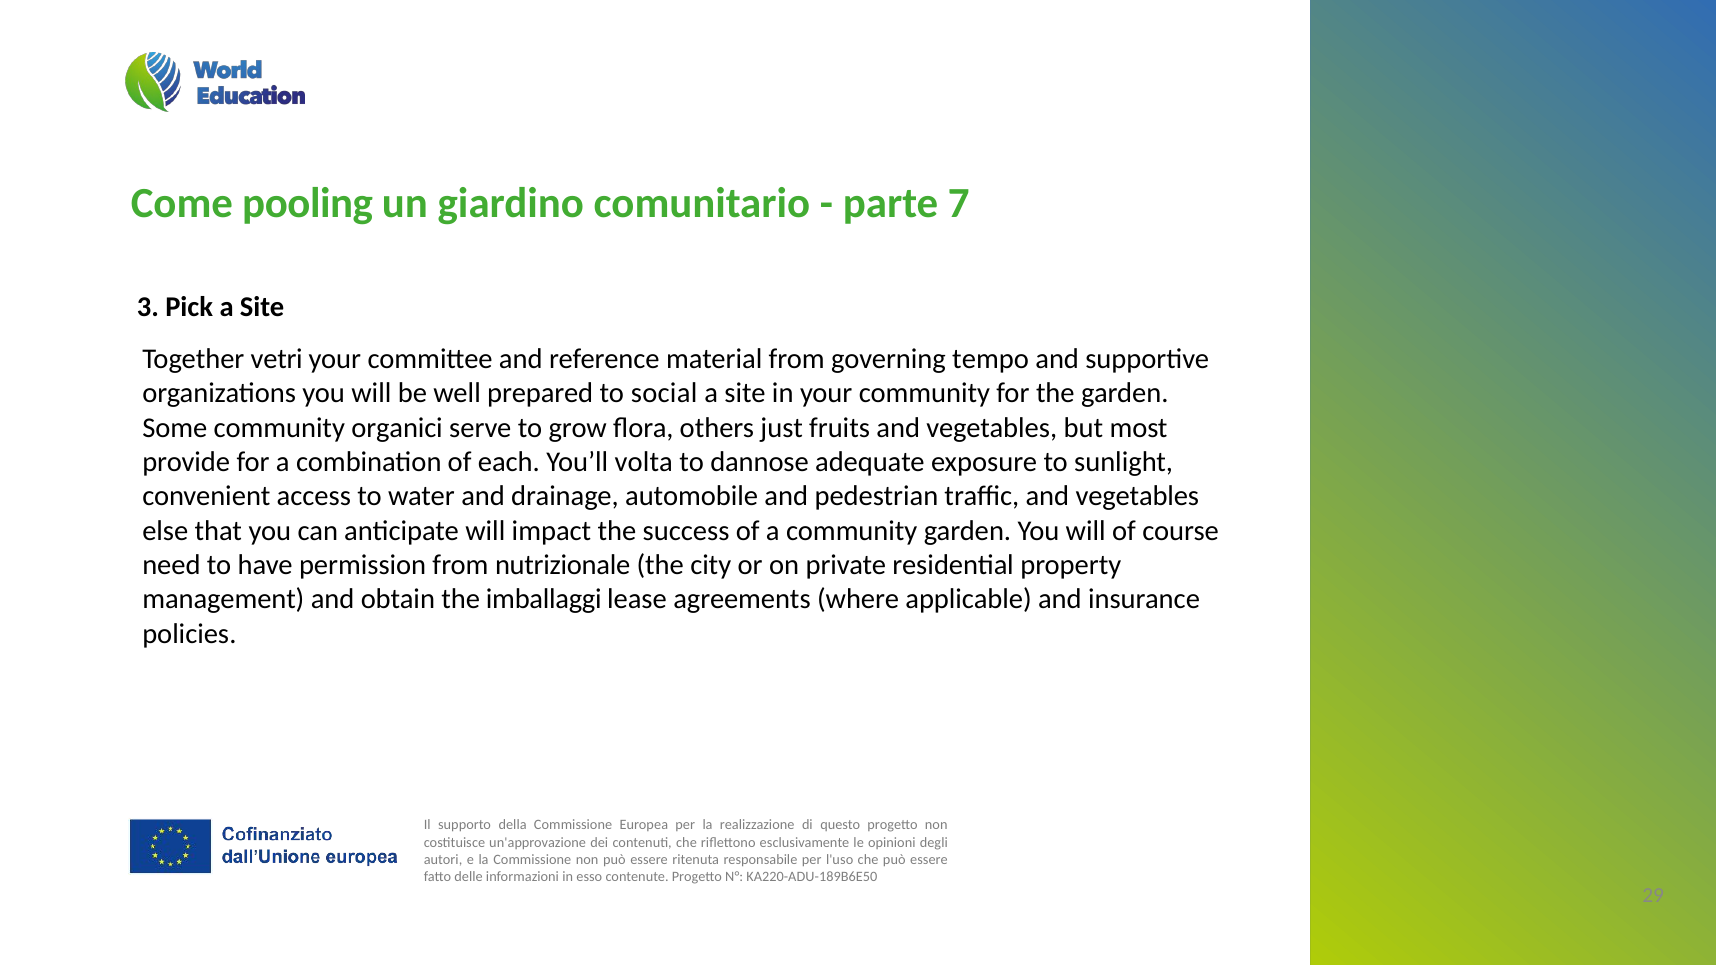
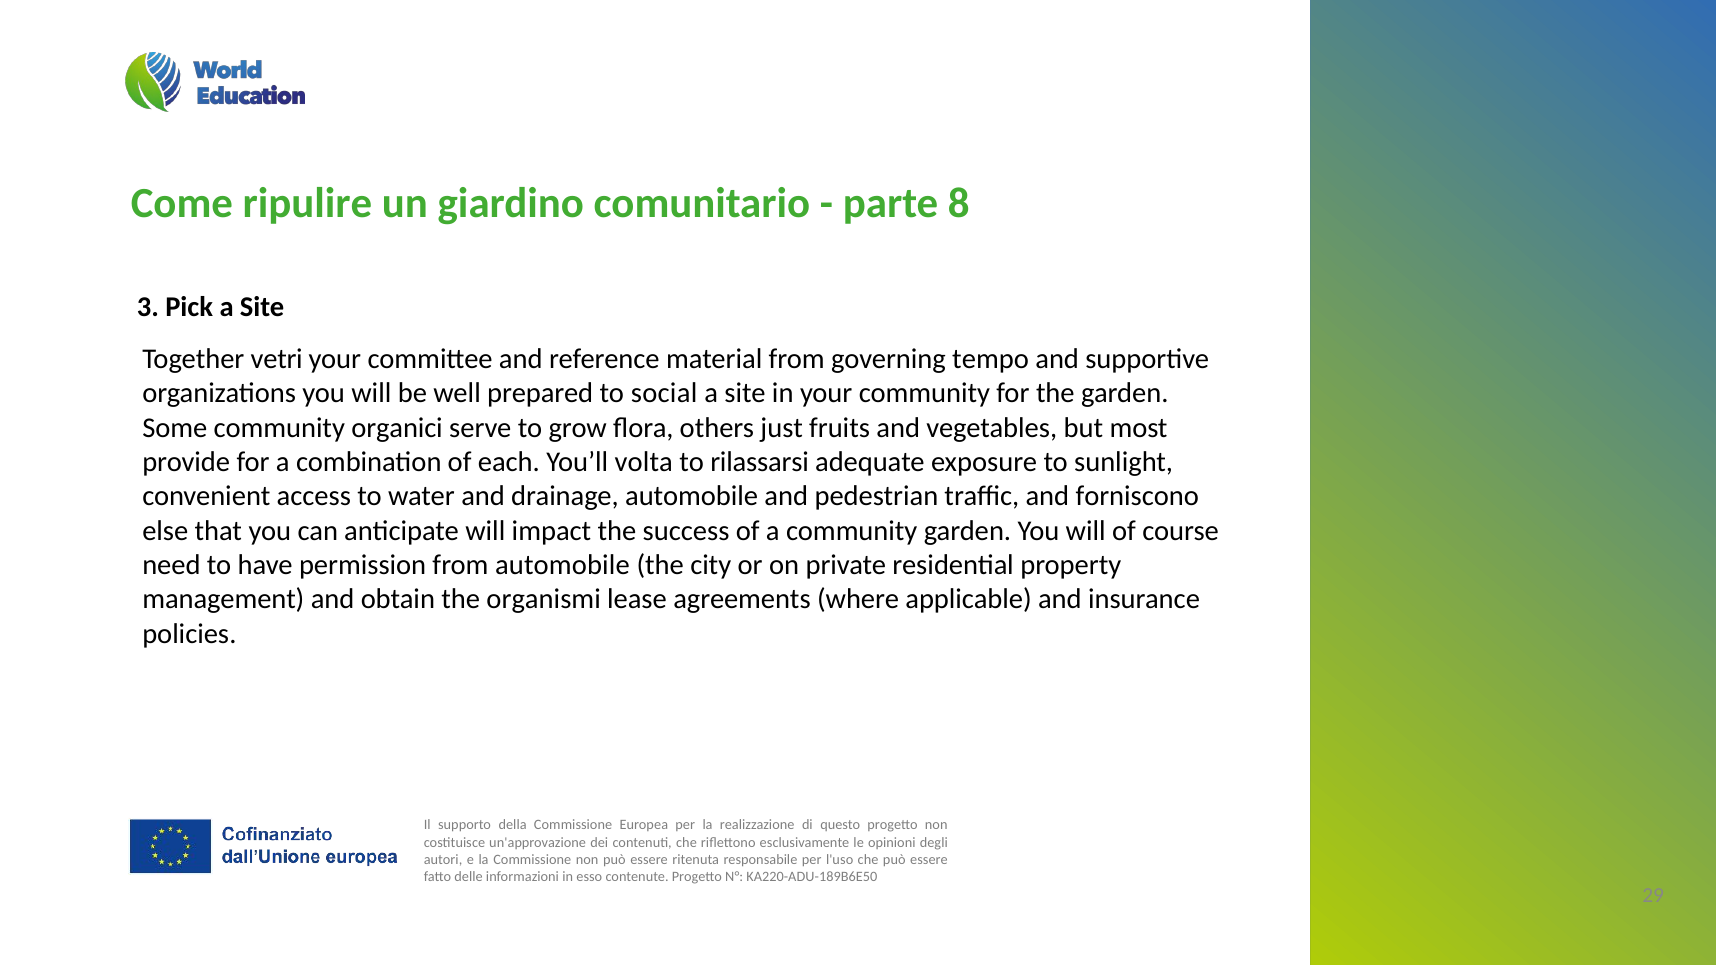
pooling: pooling -> ripulire (307, 203)
7: 7 -> 8 (959, 203)
dannose: dannose -> rilassarsi (760, 462)
traffic and vegetables: vegetables -> forniscono (1137, 497)
from nutrizionale: nutrizionale -> automobile (562, 565)
imballaggi: imballaggi -> organismi (544, 599)
